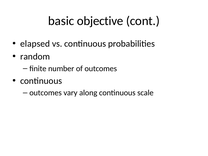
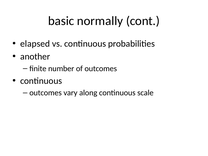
objective: objective -> normally (100, 21)
random: random -> another (35, 57)
